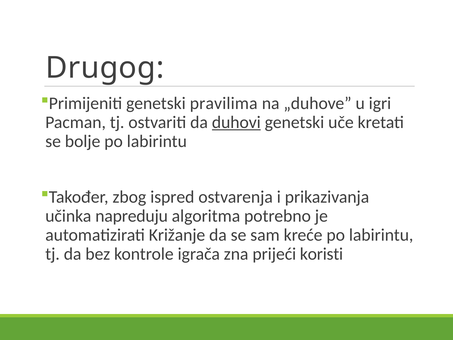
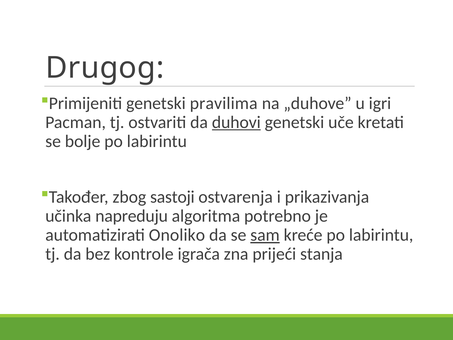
ispred: ispred -> sastoji (172, 197)
Križanje: Križanje -> Onoliko (177, 235)
sam underline: none -> present (265, 235)
koristi: koristi -> stanja (321, 254)
